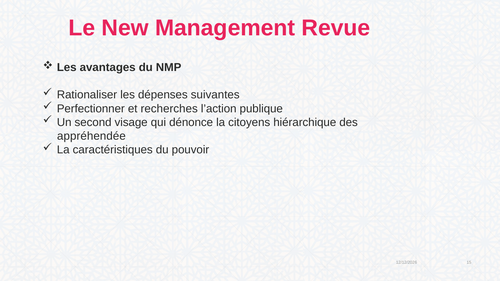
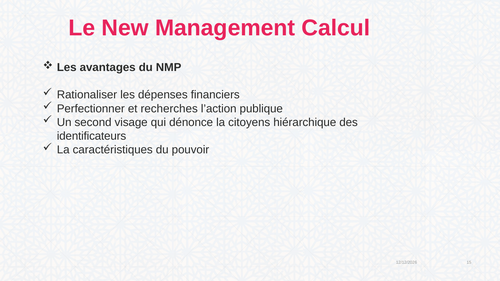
Revue: Revue -> Calcul (336, 28)
suivantes: suivantes -> financiers (215, 95)
appréhendée: appréhendée -> identificateurs (92, 136)
